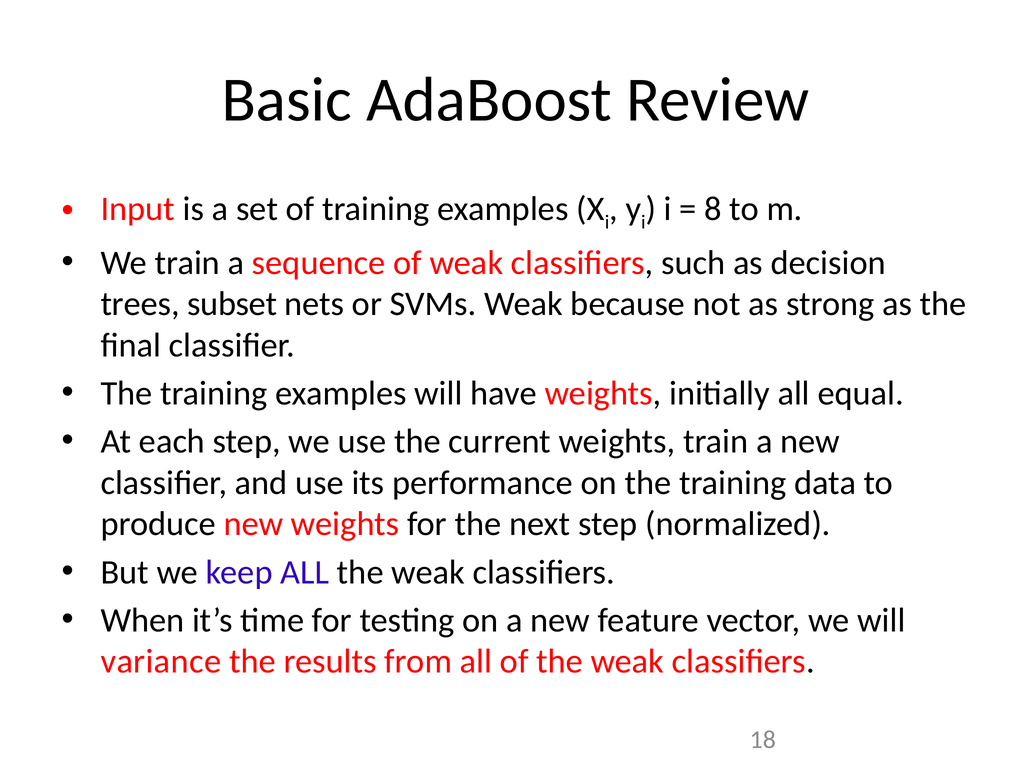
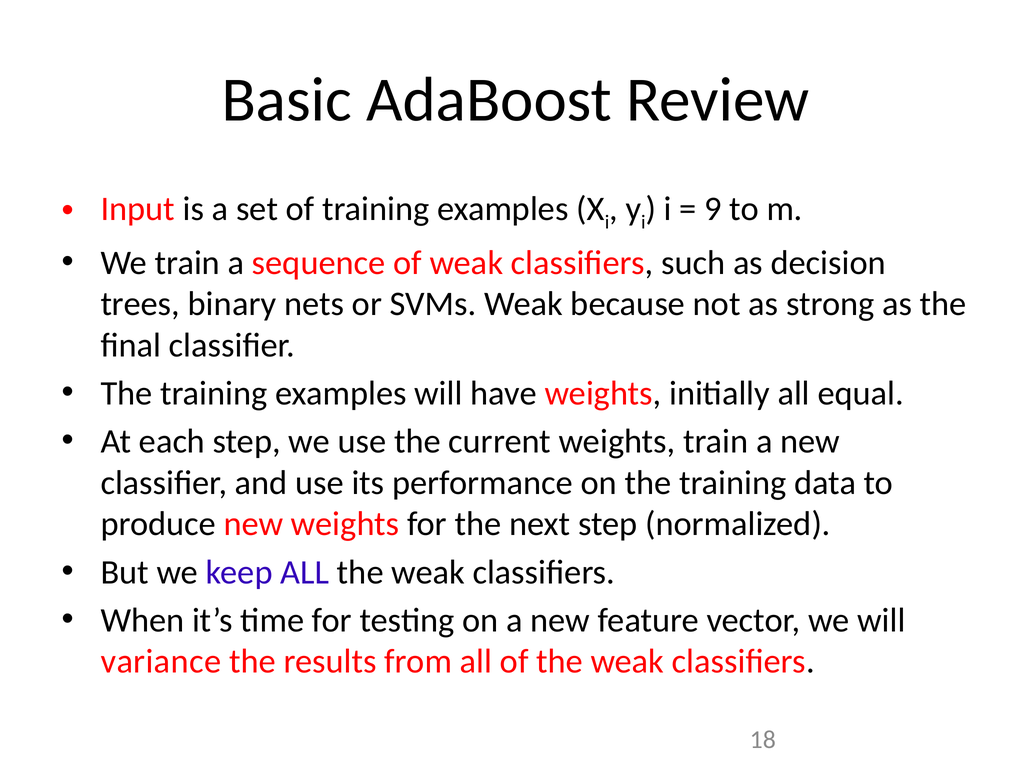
8: 8 -> 9 (713, 209)
subset: subset -> binary (232, 304)
